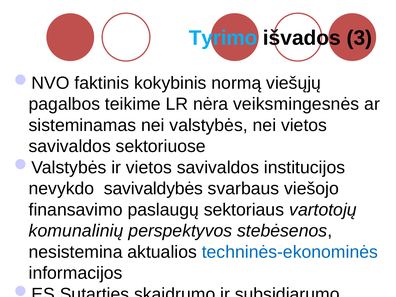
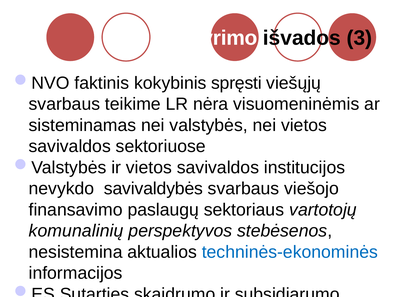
Tyrimo colour: light blue -> white (223, 38)
normą: normą -> spręsti (236, 83)
pagalbos: pagalbos -> svarbaus (64, 104)
veiksmingesnės: veiksmingesnės -> visuomeninėmis (296, 104)
